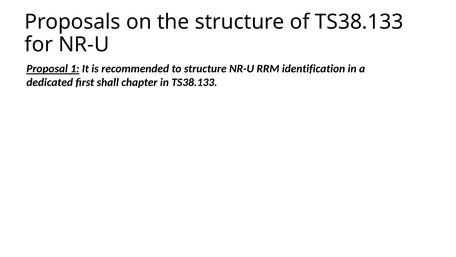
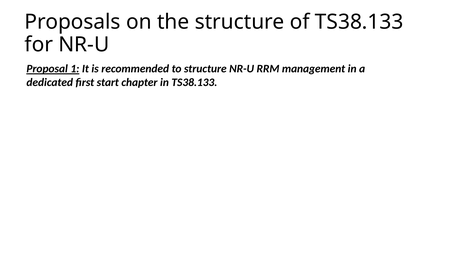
identification: identification -> management (314, 69)
shall: shall -> start (108, 82)
